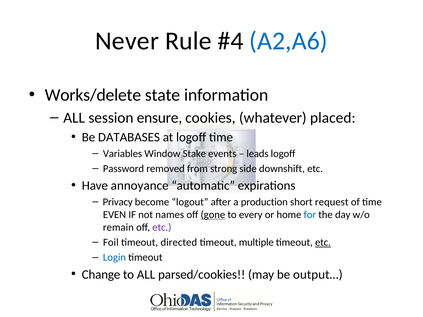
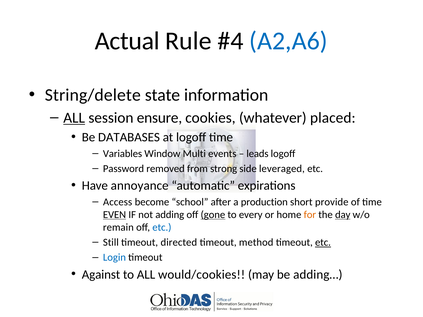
Never: Never -> Actual (127, 41)
Works/delete: Works/delete -> String/delete (93, 95)
ALL underline: none -> present (74, 118)
Stake: Stake -> Multi (194, 154)
downshift: downshift -> leveraged (282, 169)
Privacy: Privacy -> Access (118, 202)
logout: logout -> school (190, 202)
request: request -> provide (332, 202)
EVEN underline: none -> present (114, 215)
names: names -> adding (170, 215)
for colour: blue -> orange (310, 215)
day underline: none -> present (343, 215)
etc colour: purple -> blue (162, 227)
Foil: Foil -> Still (111, 243)
multiple: multiple -> method (256, 243)
Change: Change -> Against (101, 275)
parsed/cookies: parsed/cookies -> would/cookies (202, 275)
output…: output… -> adding… (318, 275)
